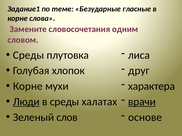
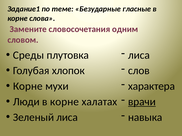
друг: друг -> слов (139, 71)
Люди underline: present -> none (26, 102)
среды: среды -> корне (65, 102)
основе: основе -> навыка (145, 118)
Зеленый слов: слов -> лиса (67, 118)
